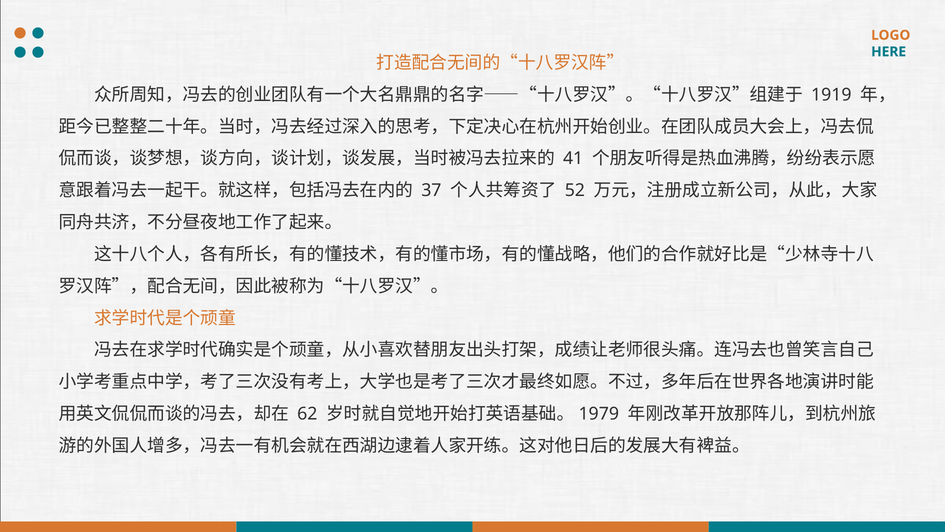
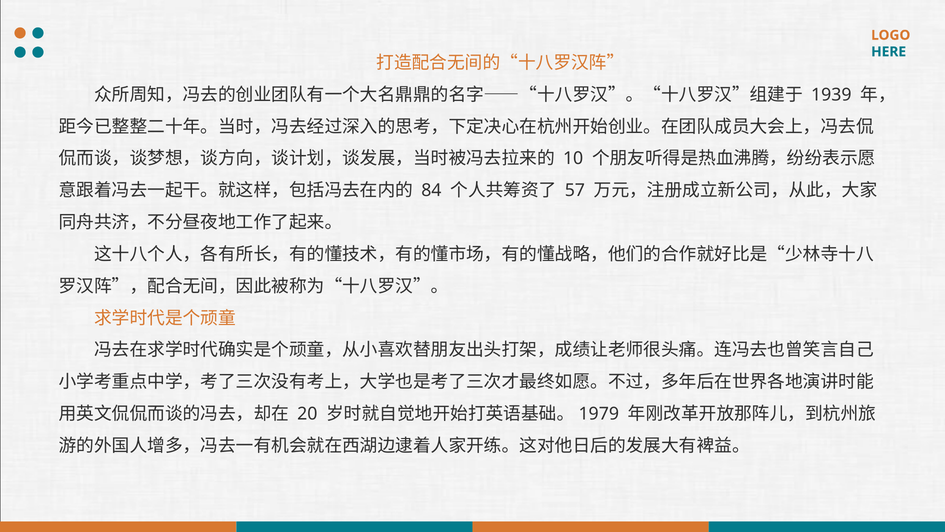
1919: 1919 -> 1939 (831, 95)
41: 41 -> 10 (573, 158)
37: 37 -> 84 (431, 190)
52: 52 -> 57 (575, 190)
62: 62 -> 20 (307, 414)
